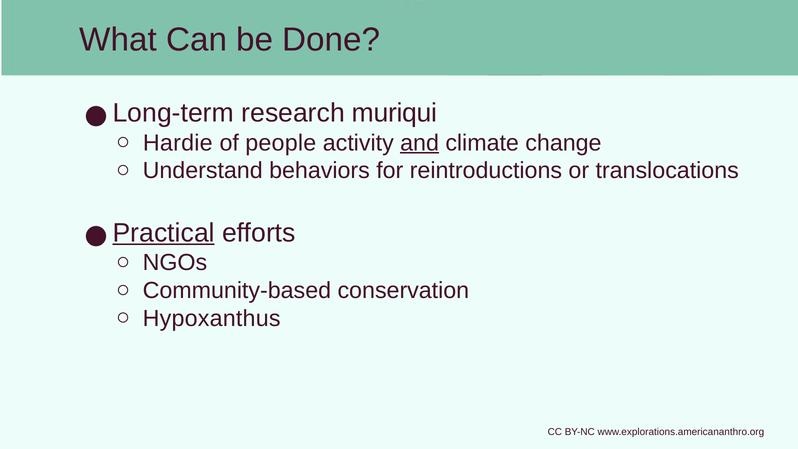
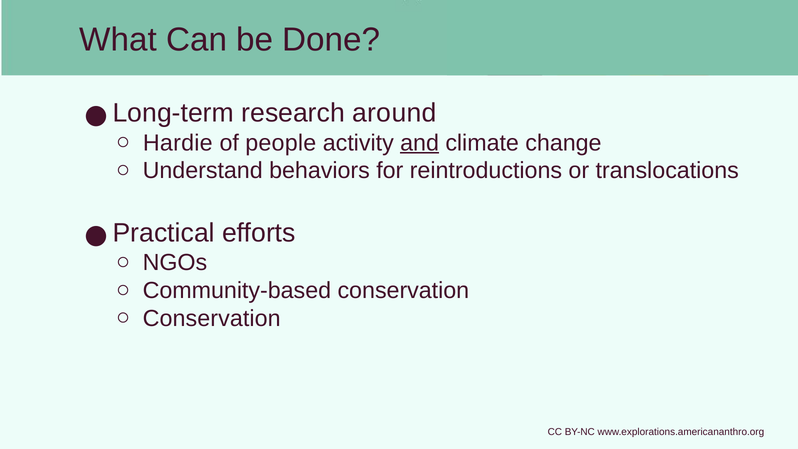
muriqui: muriqui -> around (394, 113)
Practical underline: present -> none (164, 233)
Hypoxanthus: Hypoxanthus -> Conservation (212, 318)
